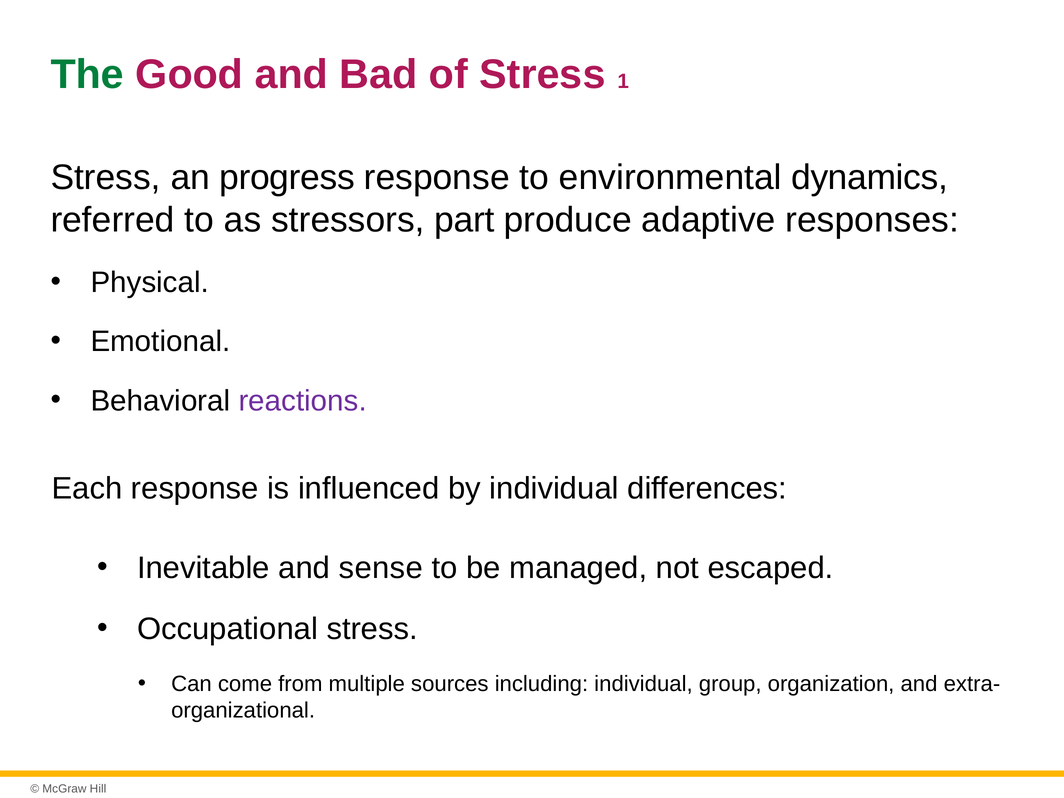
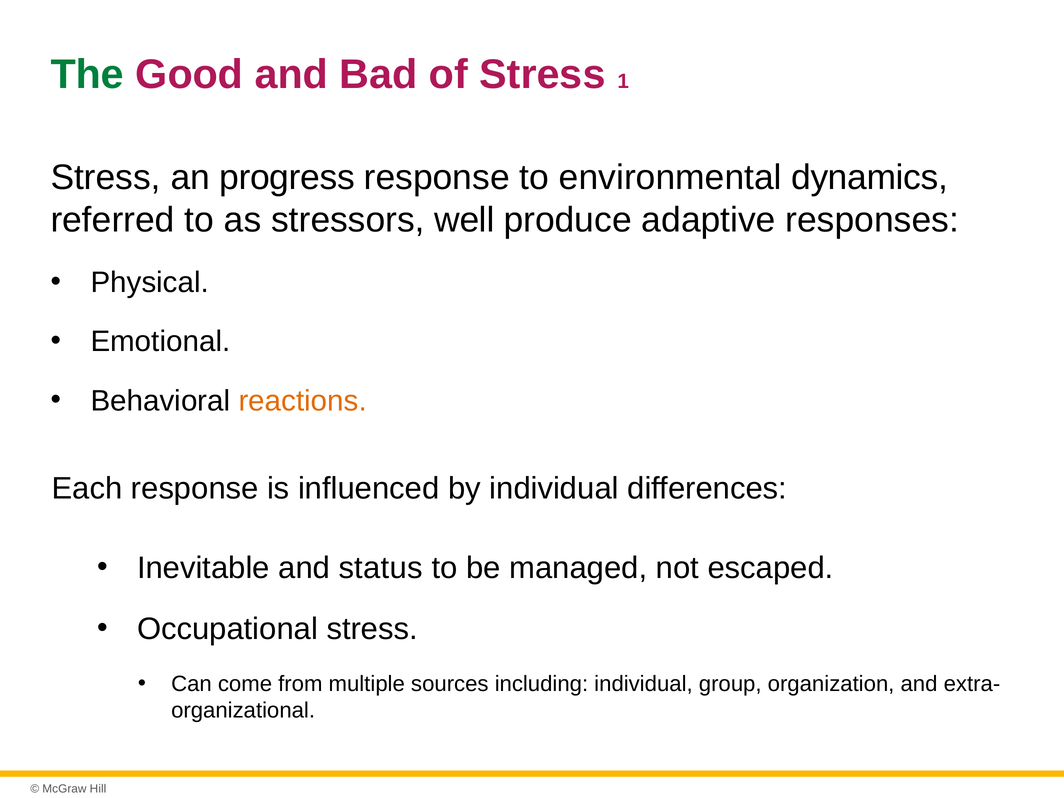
part: part -> well (464, 220)
reactions colour: purple -> orange (303, 401)
sense: sense -> status (381, 568)
